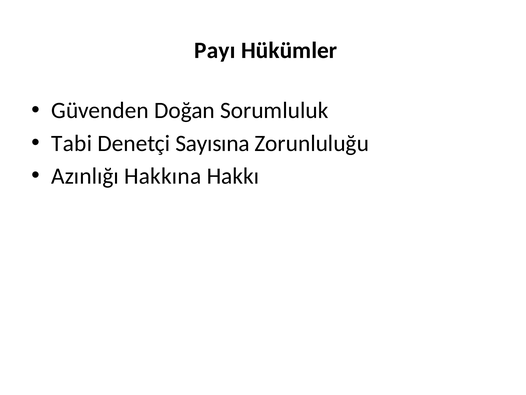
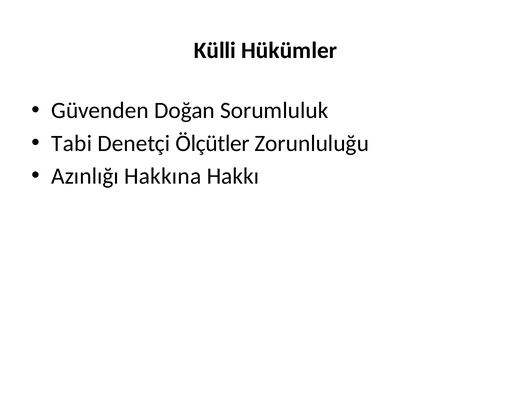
Payı: Payı -> Külli (215, 50)
Sayısına: Sayısına -> Ölçütler (213, 143)
